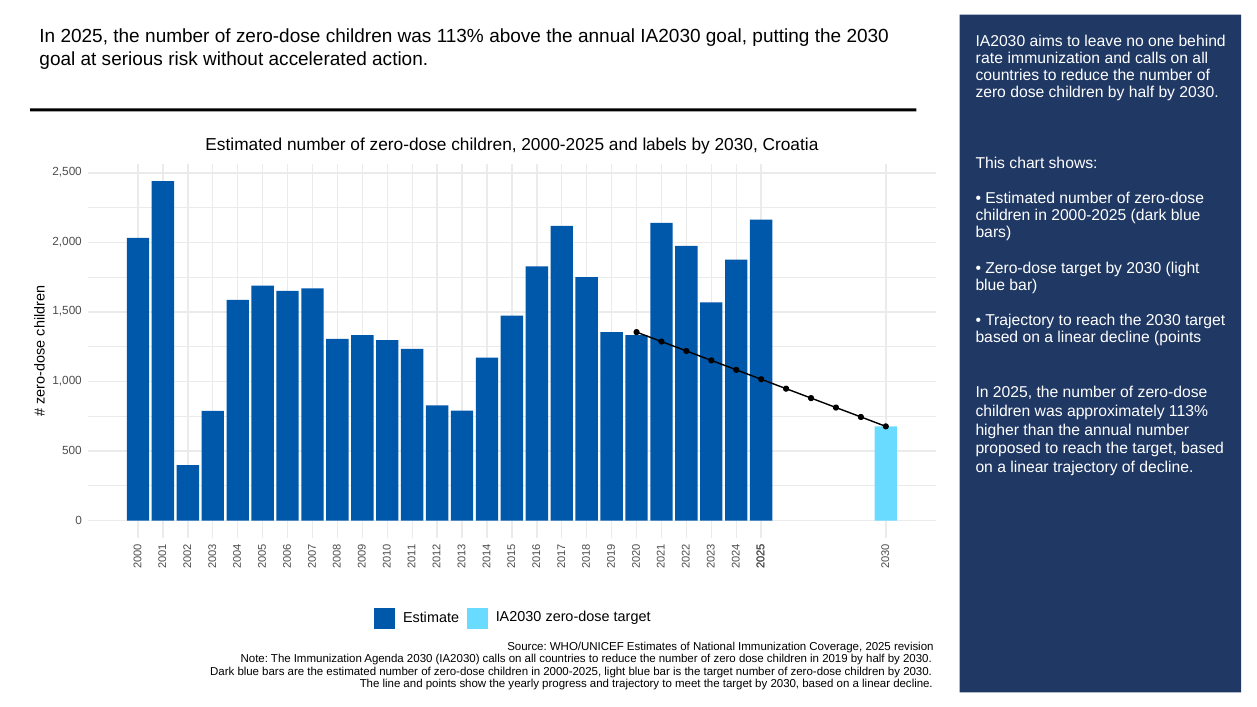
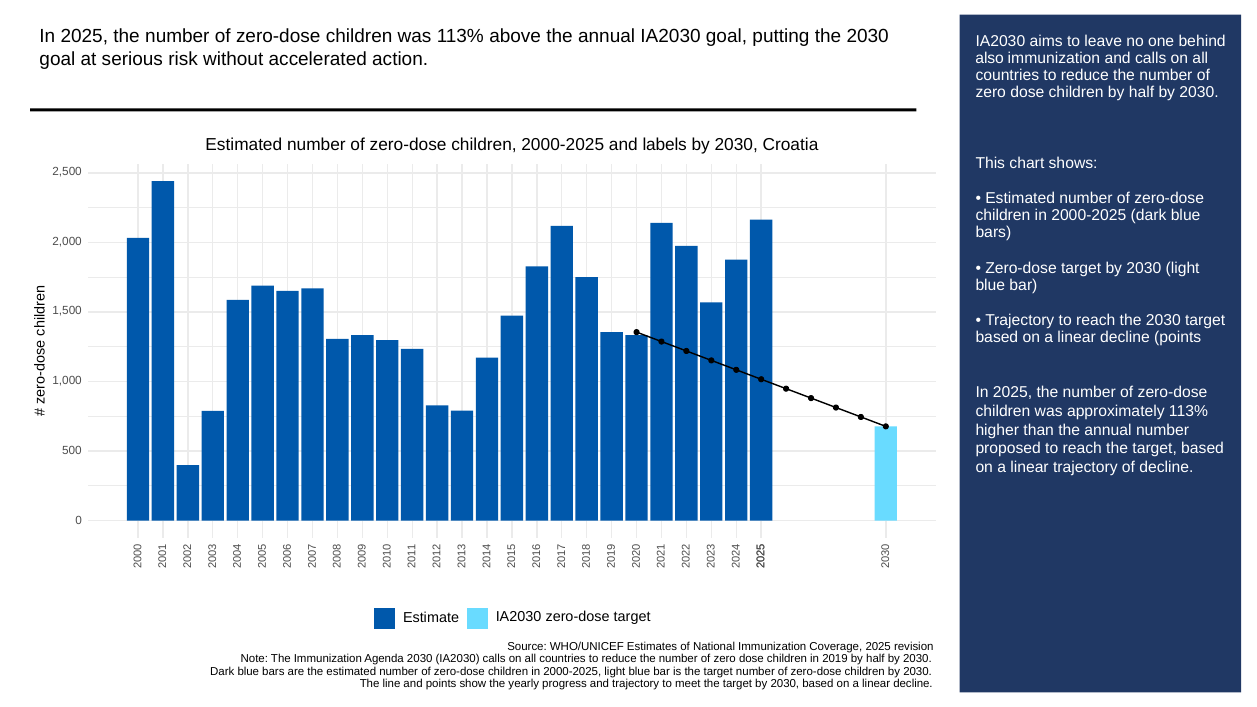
rate: rate -> also (990, 58)
